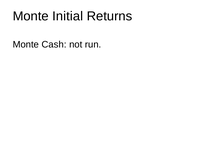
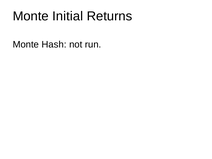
Cash: Cash -> Hash (54, 44)
